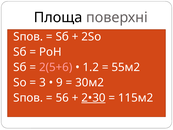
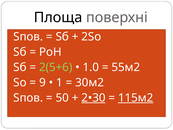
2(5+6 colour: pink -> light green (56, 67)
1.2: 1.2 -> 1.0 (91, 67)
3: 3 -> 9 (42, 82)
9: 9 -> 1 (59, 82)
56: 56 -> 50 (62, 98)
115м2 underline: none -> present (136, 98)
